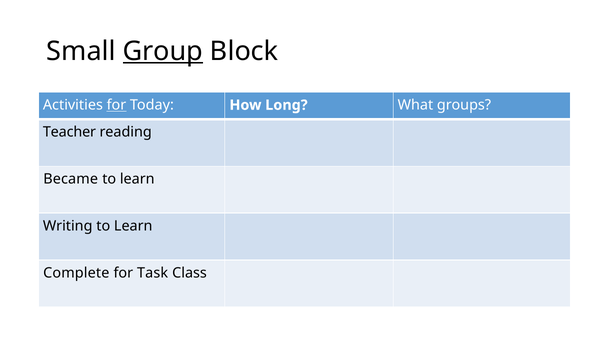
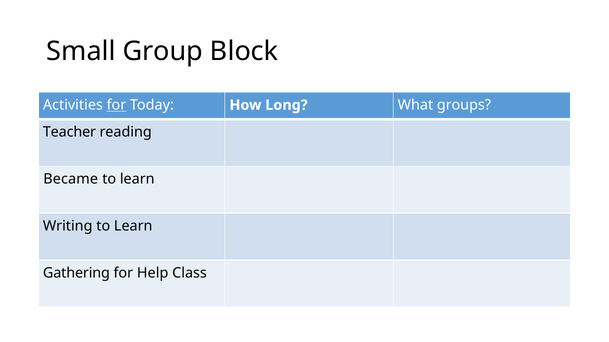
Group underline: present -> none (163, 51)
Complete: Complete -> Gathering (76, 273)
Task: Task -> Help (153, 273)
